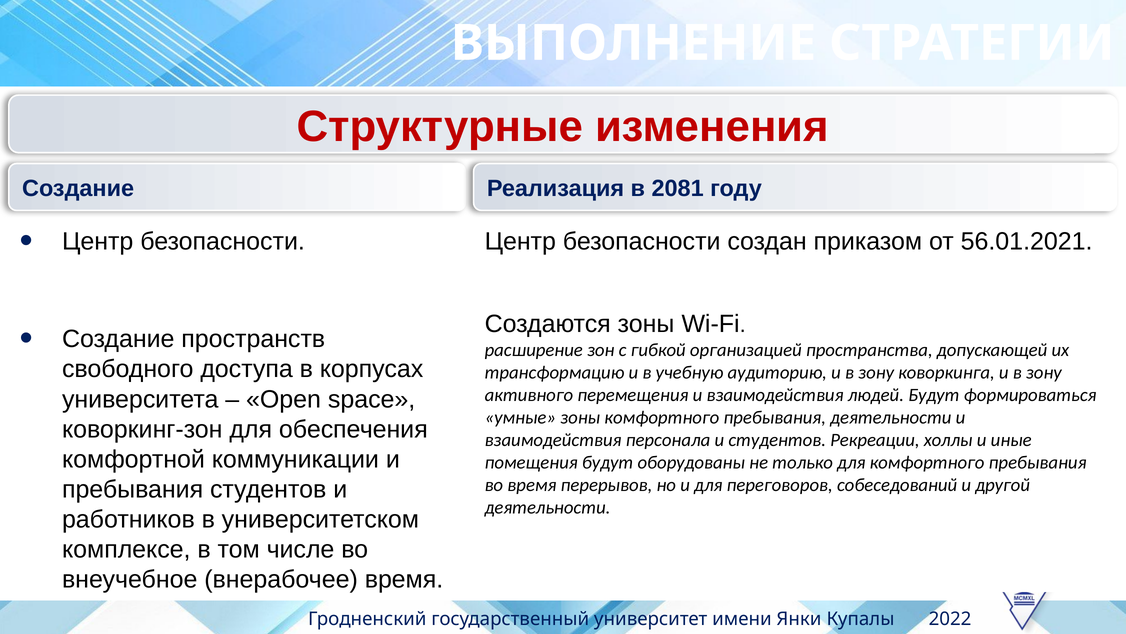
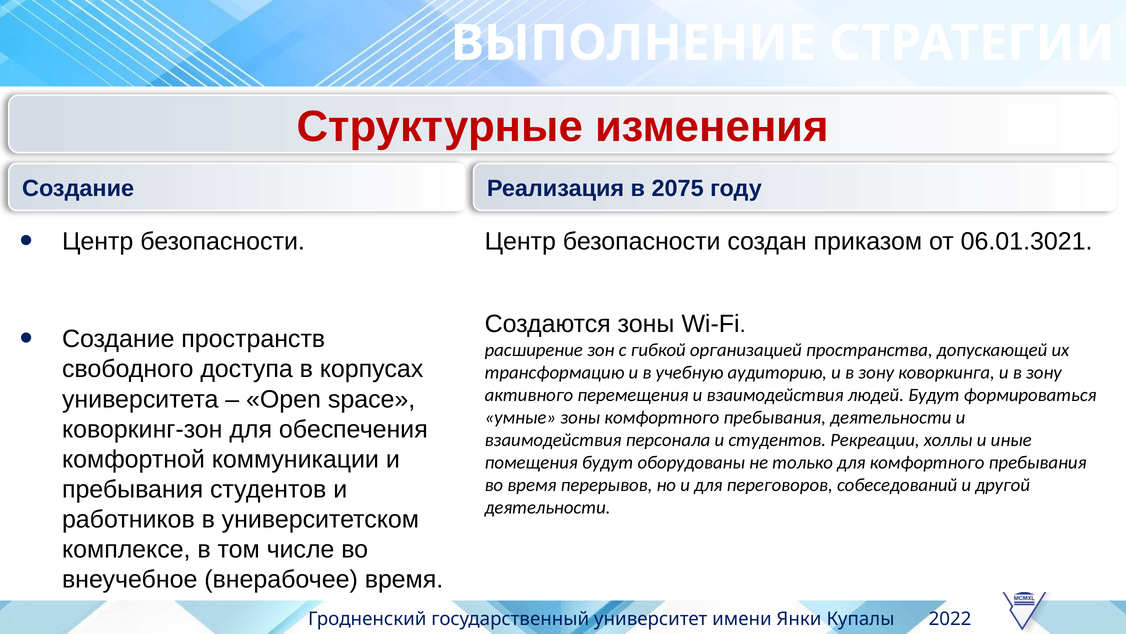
2081: 2081 -> 2075 (678, 188)
56.01.2021: 56.01.2021 -> 06.01.3021 (1027, 241)
